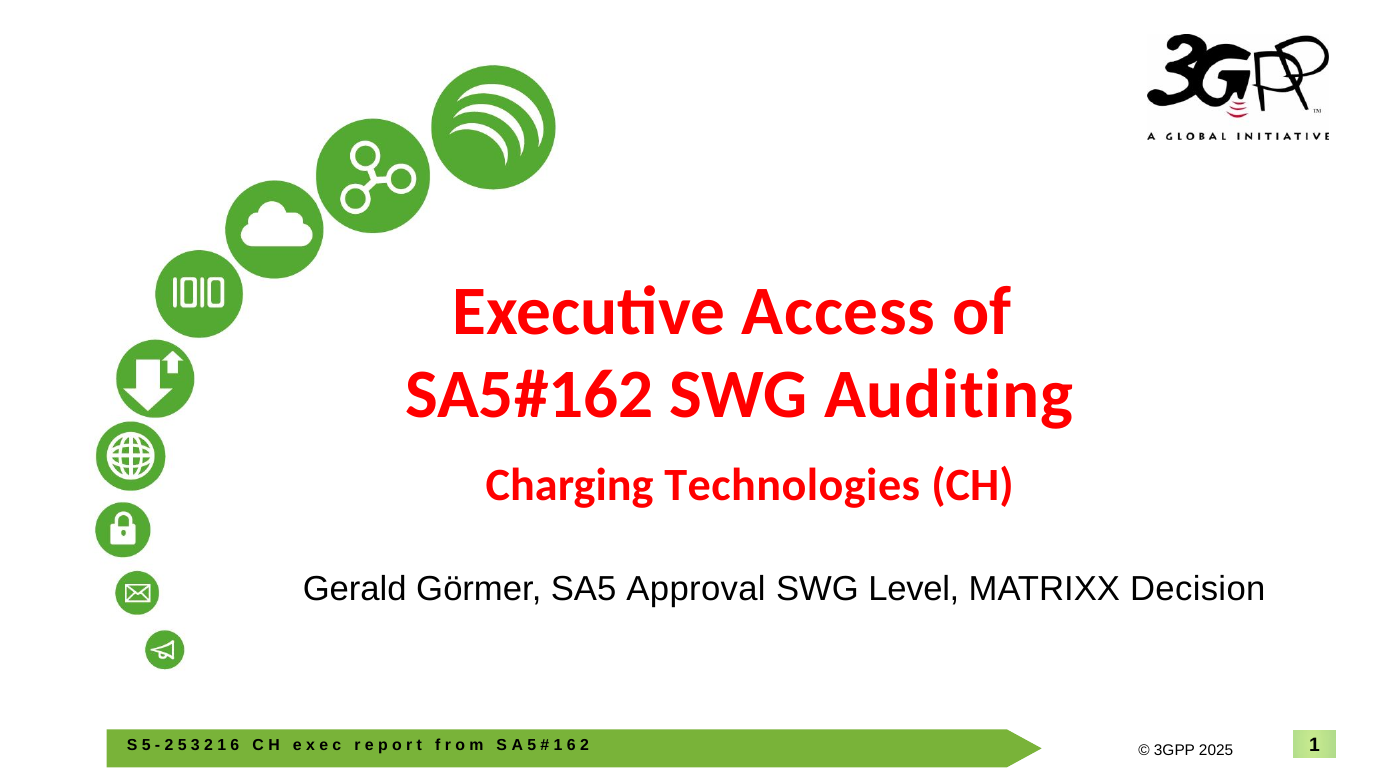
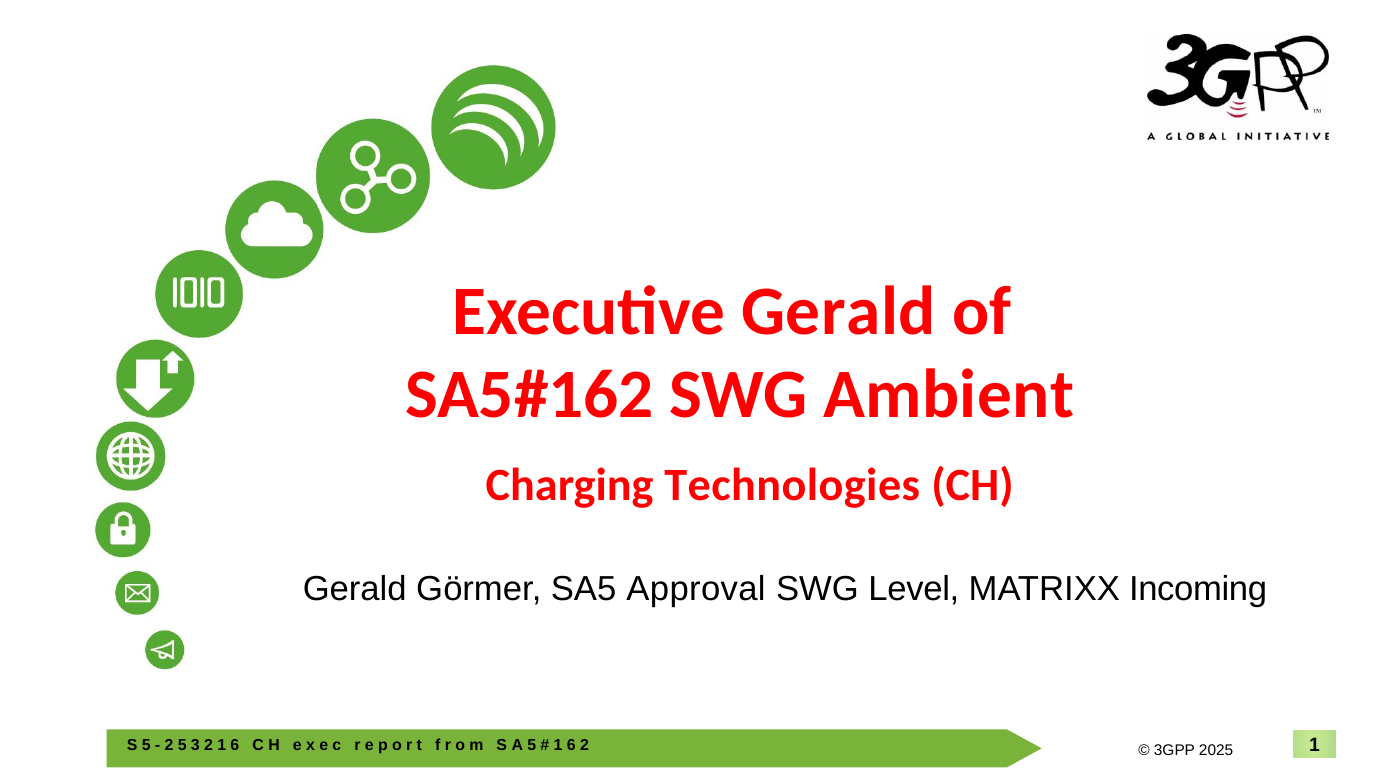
Executive Access: Access -> Gerald (839, 311)
Auditing: Auditing -> Ambient (949, 395)
Decision: Decision -> Incoming (1198, 589)
